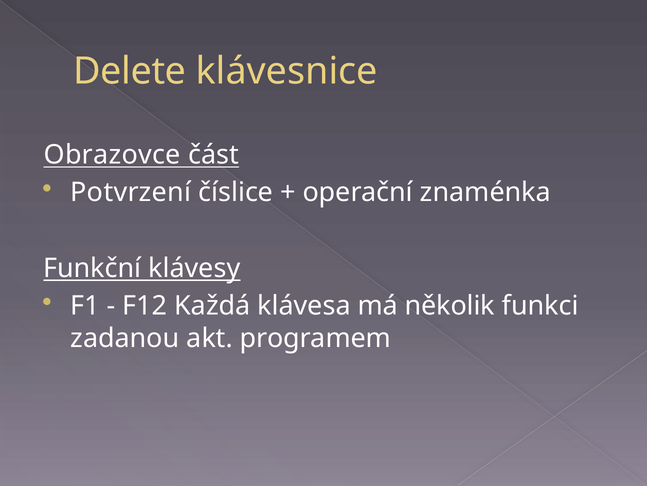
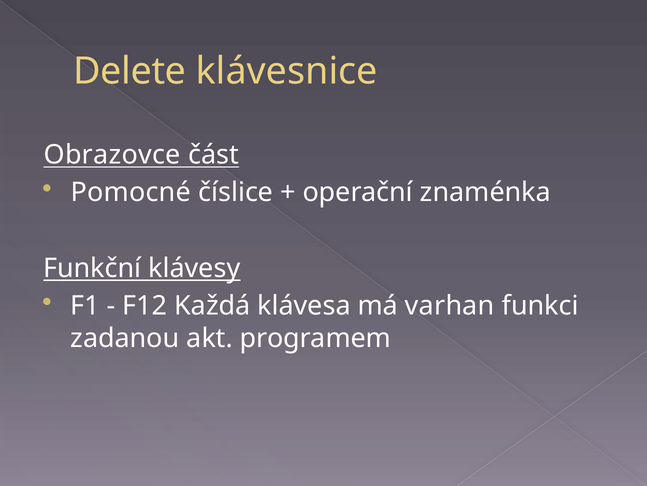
Potvrzení: Potvrzení -> Pomocné (131, 192)
několik: několik -> varhan (450, 305)
